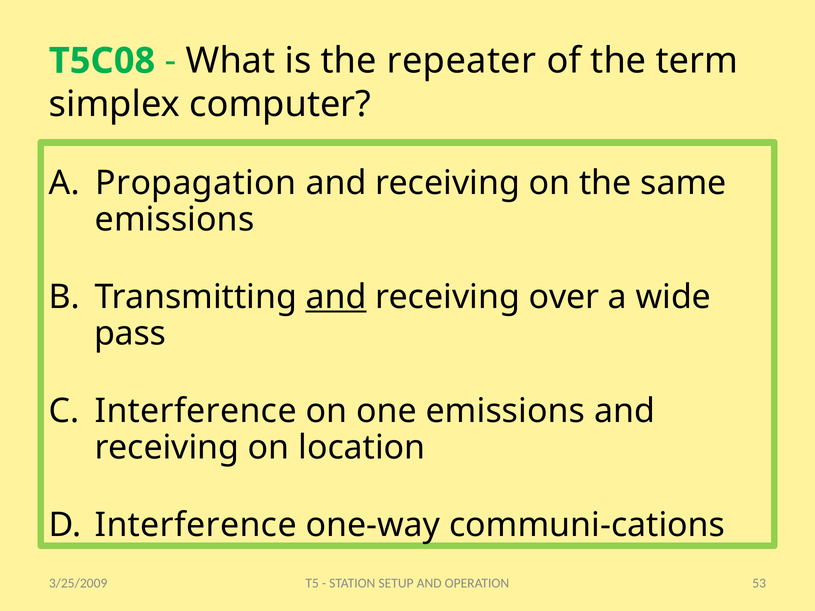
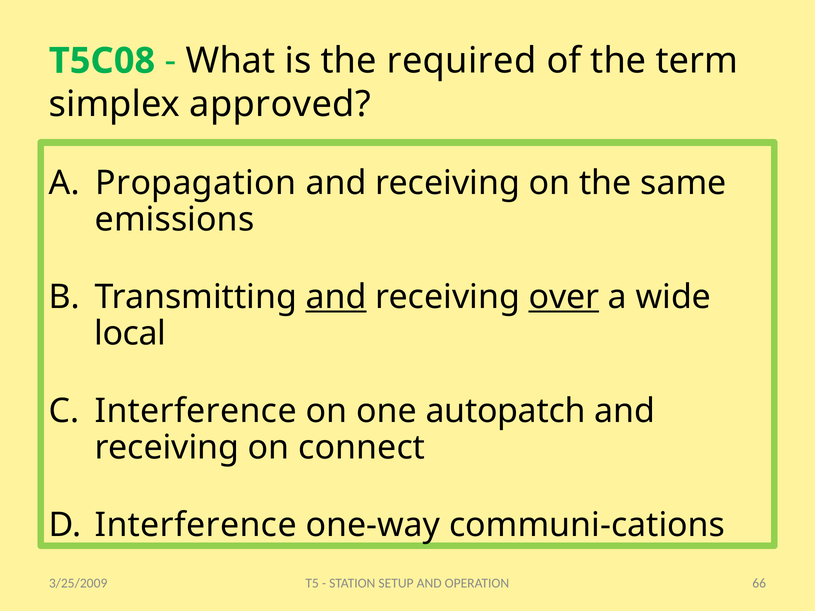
repeater: repeater -> required (462, 61)
computer: computer -> approved (280, 104)
over underline: none -> present (564, 297)
pass: pass -> local (130, 334)
one emissions: emissions -> autopatch (506, 411)
location: location -> connect (362, 448)
53: 53 -> 66 (759, 584)
